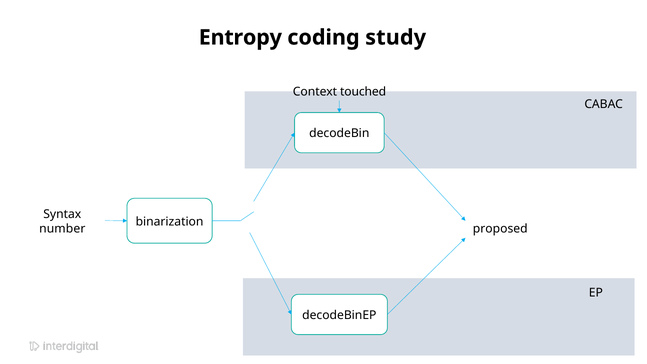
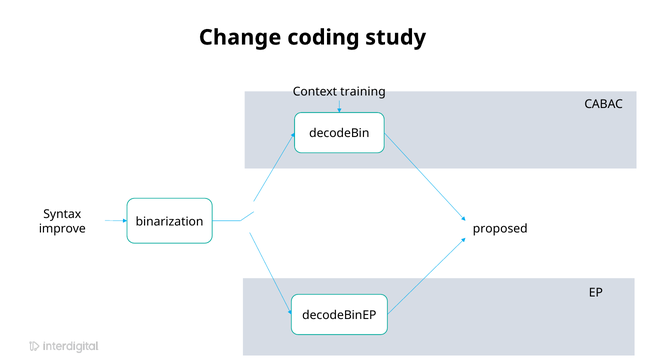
Entropy: Entropy -> Change (240, 37)
touched: touched -> training (363, 92)
number: number -> improve (62, 229)
